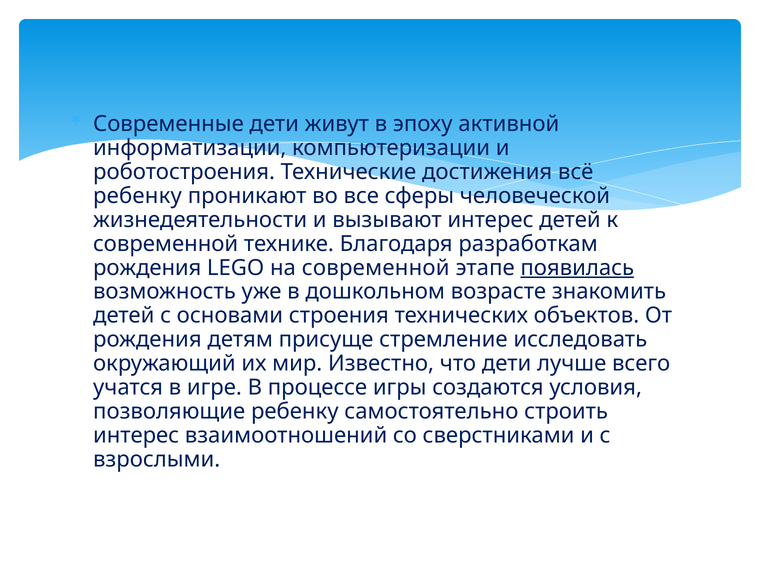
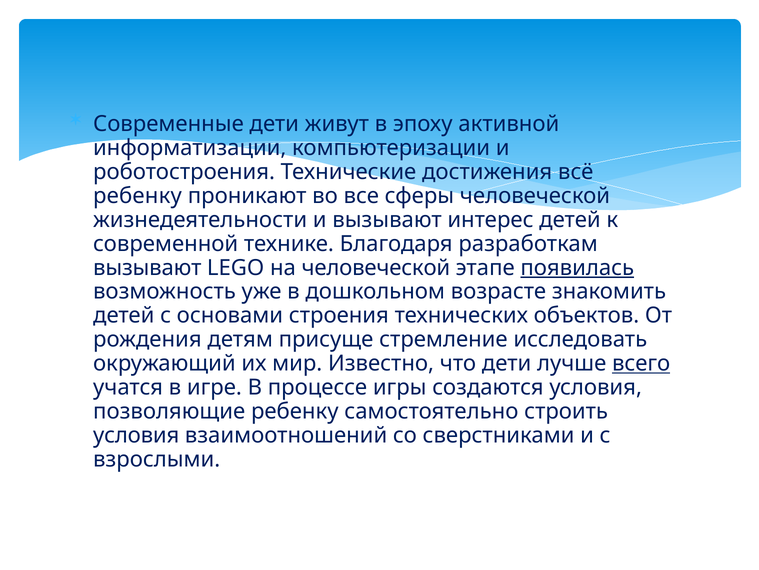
рождения: рождения -> вызывают (147, 267)
на современной: современной -> человеческой (376, 267)
всего underline: none -> present (641, 363)
интерес: интерес -> условия (136, 435)
